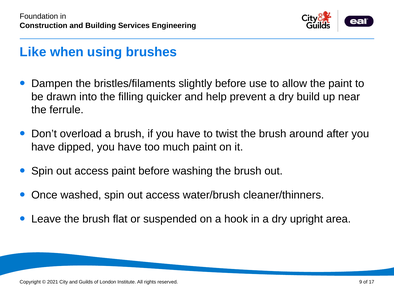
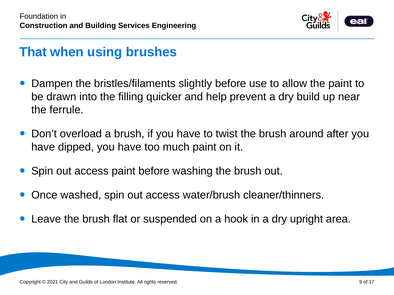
Like: Like -> That (33, 52)
